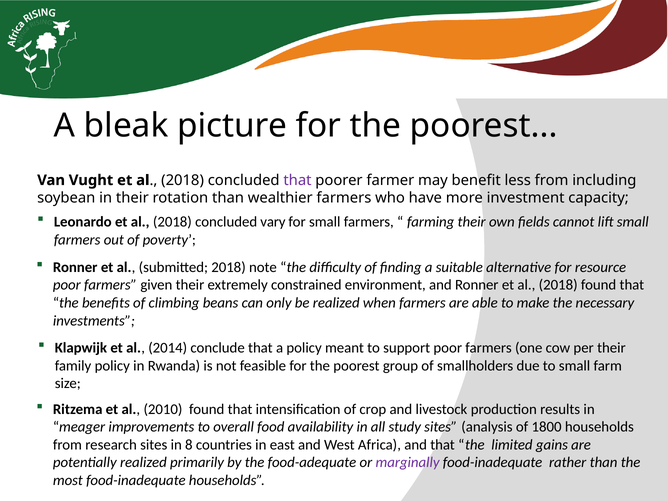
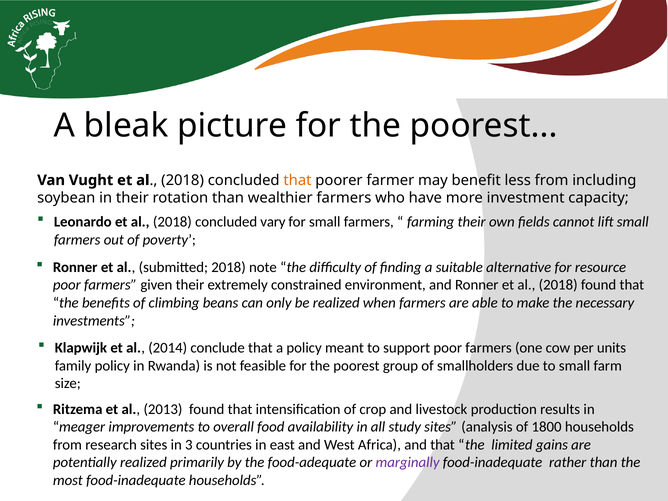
that colour: purple -> orange (297, 180)
per their: their -> units (611, 348)
2010: 2010 -> 2013 (163, 409)
8: 8 -> 3 (189, 445)
